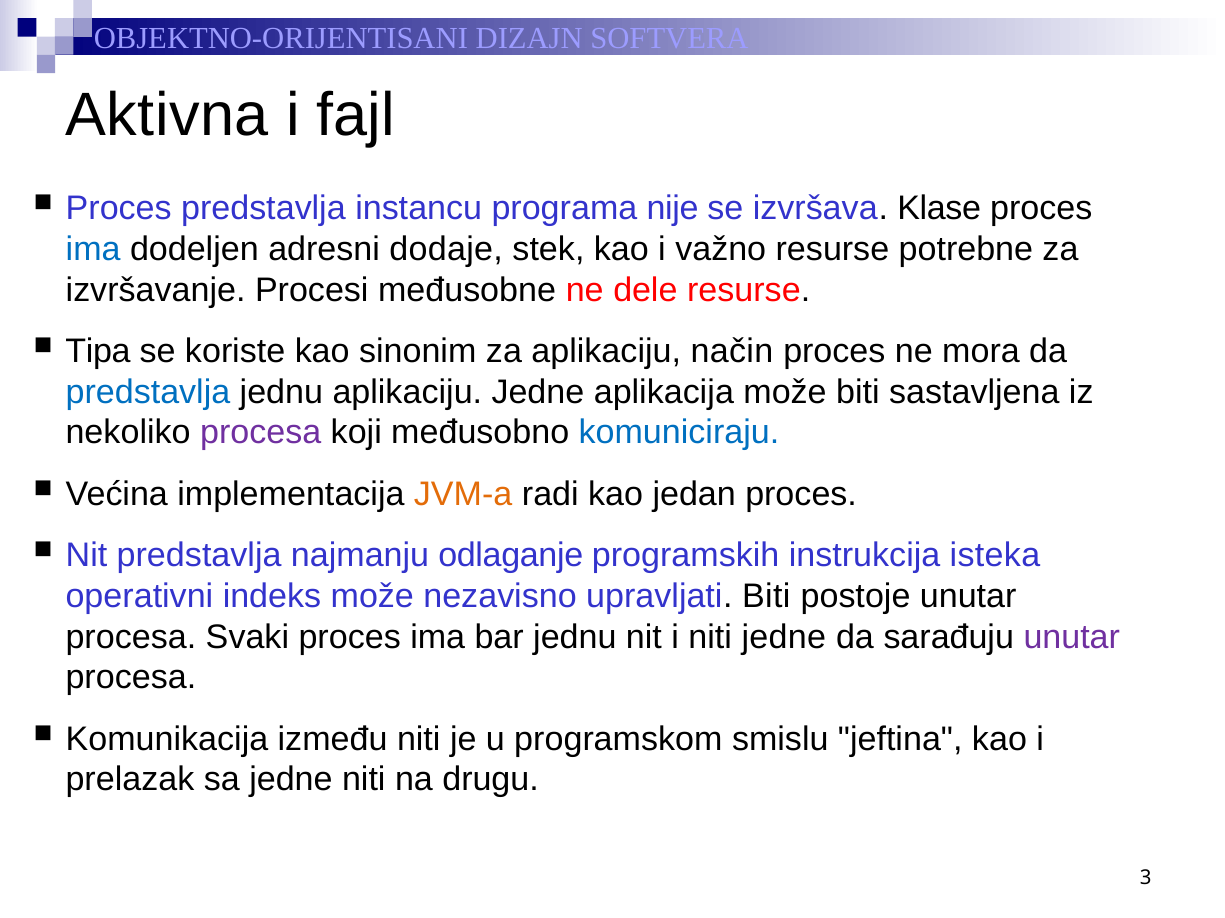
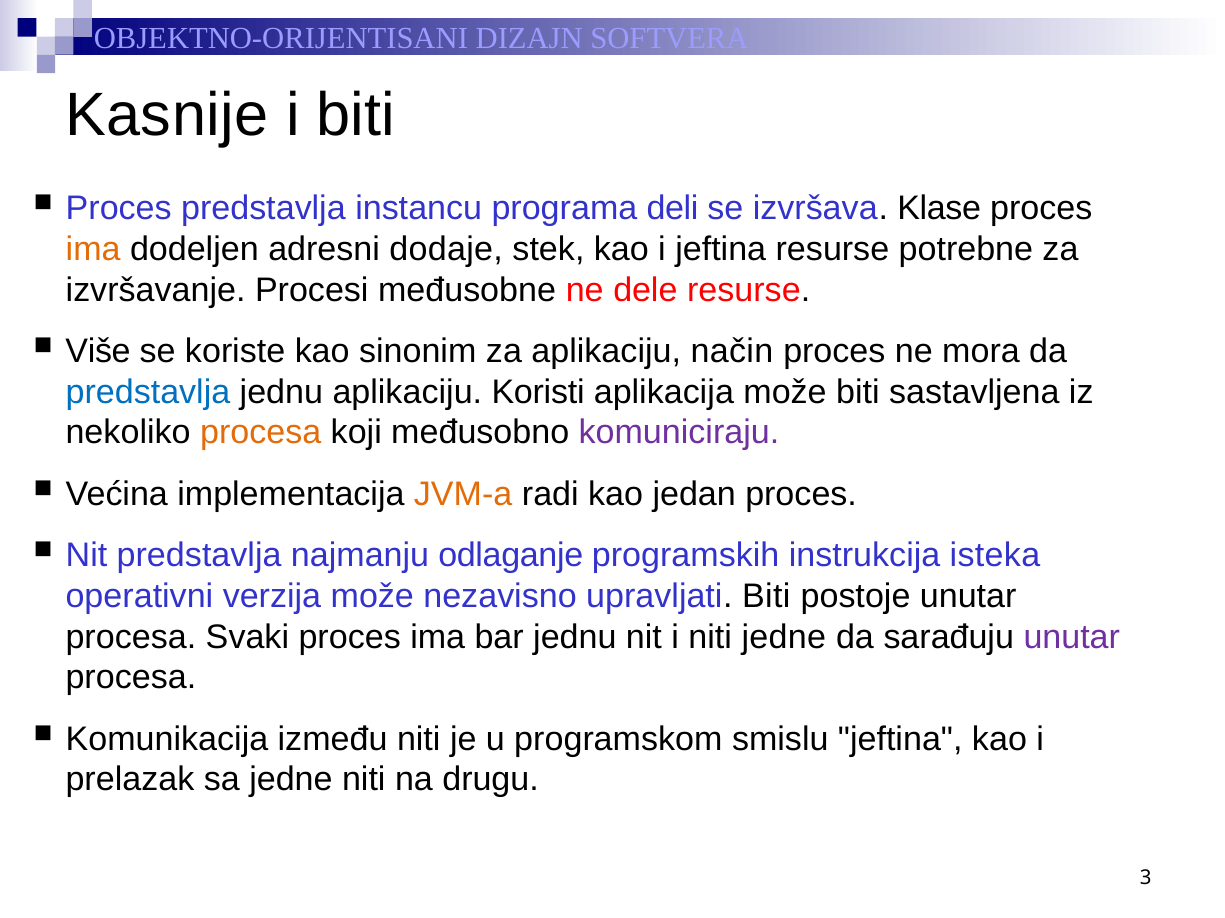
Aktivna: Aktivna -> Kasnije (167, 115)
i fajl: fajl -> biti (356, 115)
nije: nije -> deli (672, 208)
ima colour: blue -> orange (93, 249)
i važno: važno -> jeftina (721, 249)
Tipa: Tipa -> Više (98, 351)
aplikaciju Jedne: Jedne -> Koristi (538, 392)
procesa colour: purple -> orange (261, 433)
komuniciraju colour: blue -> purple (679, 433)
indeks: indeks -> verzija (272, 597)
